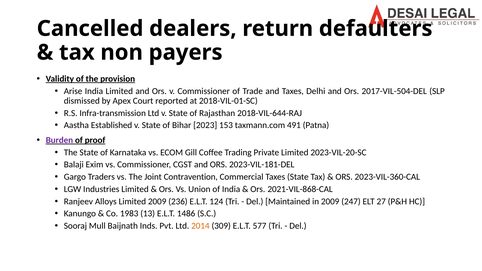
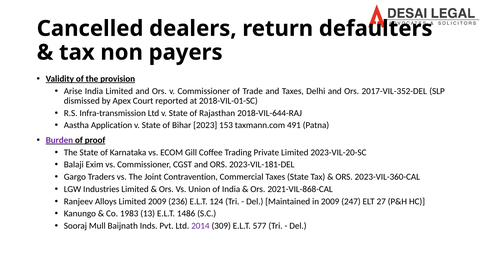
2017-VIL-504-DEL: 2017-VIL-504-DEL -> 2017-VIL-352-DEL (394, 91)
Established: Established -> Application (112, 125)
2014 colour: orange -> purple (200, 226)
